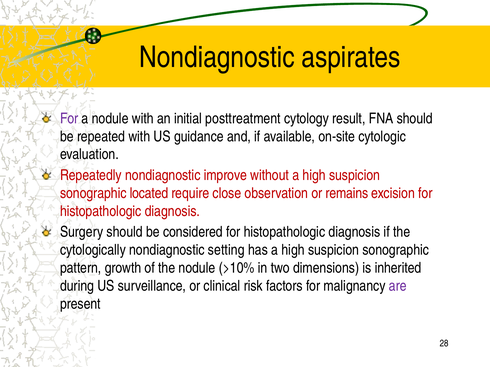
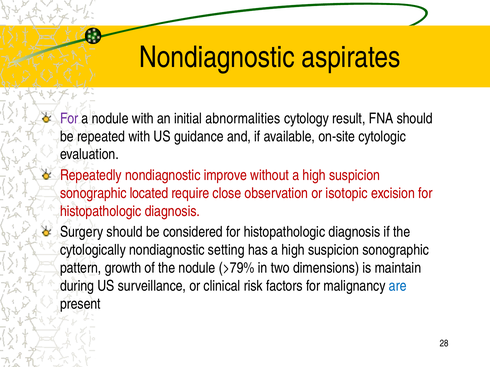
posttreatment: posttreatment -> abnormalities (243, 119)
remains: remains -> isotopic (347, 193)
>10%: >10% -> >79% (237, 268)
inherited: inherited -> maintain (398, 268)
are colour: purple -> blue (398, 286)
